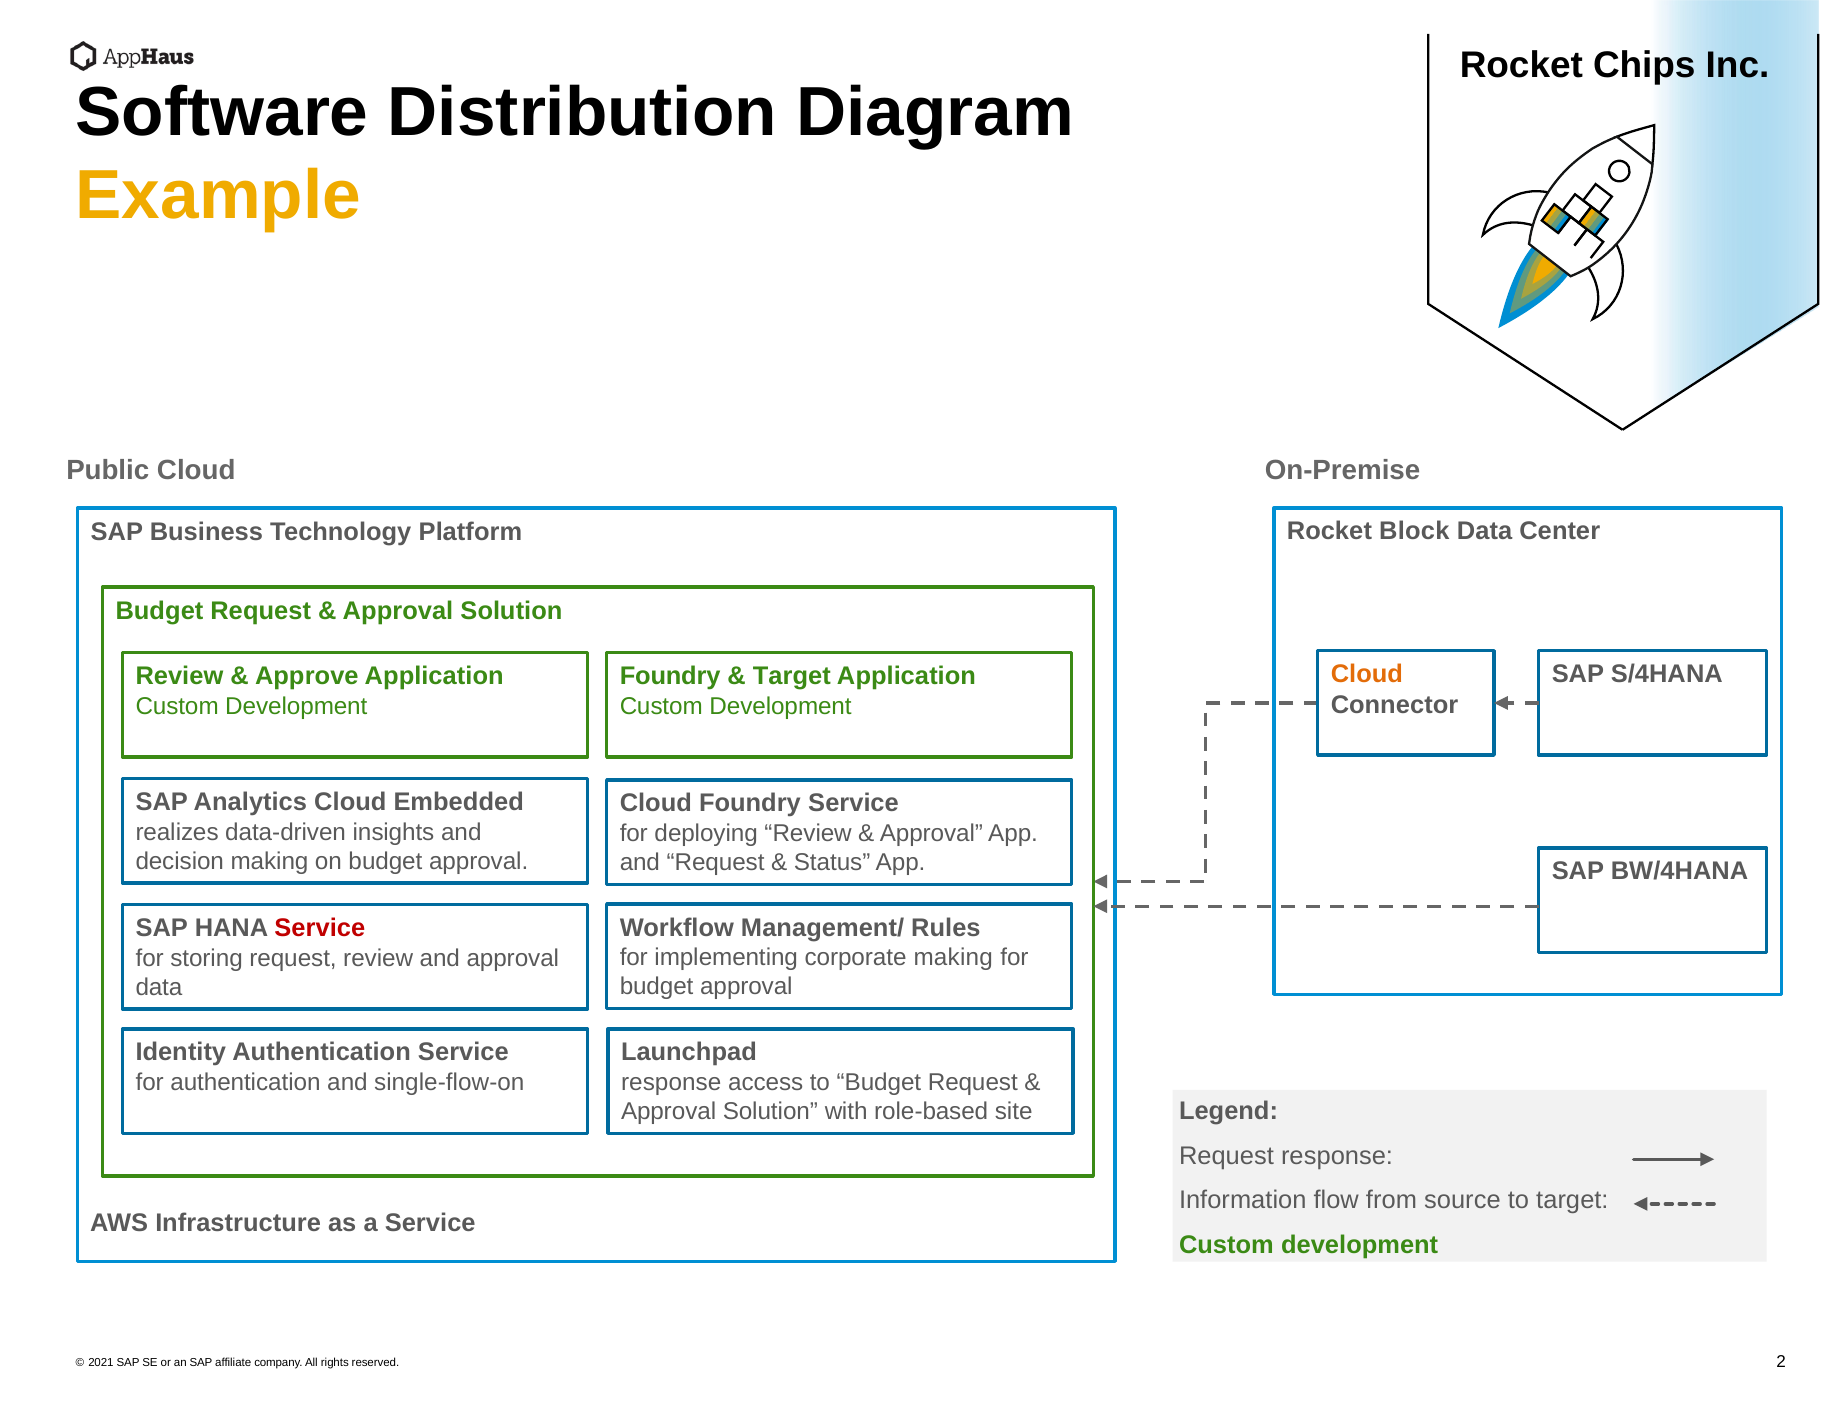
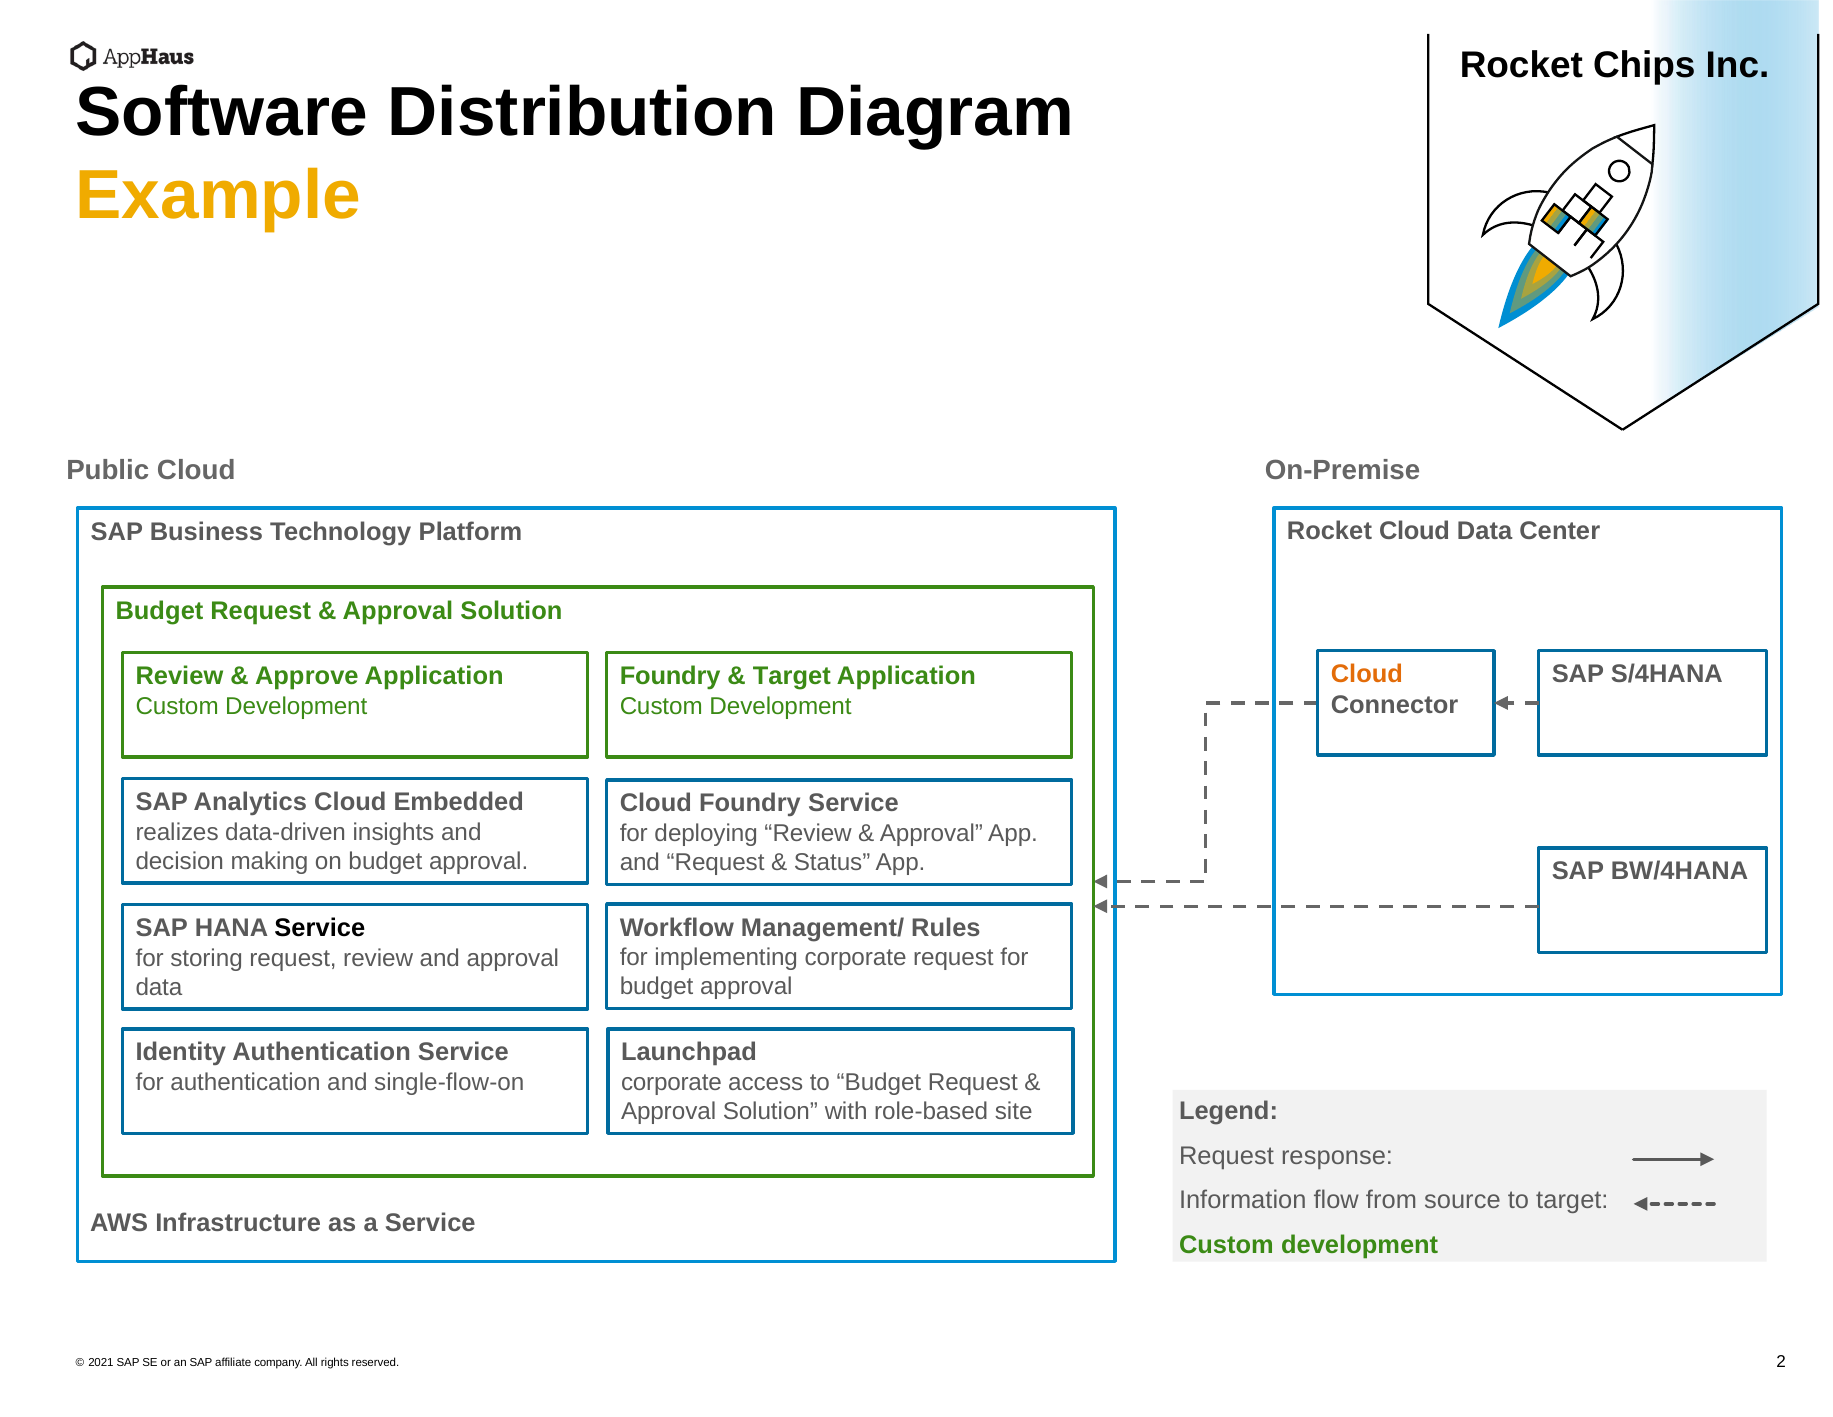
Rocket Block: Block -> Cloud (1415, 531)
Service colour: red -> black (320, 928)
corporate making: making -> request (953, 957)
response: response -> corporate (671, 1082)
